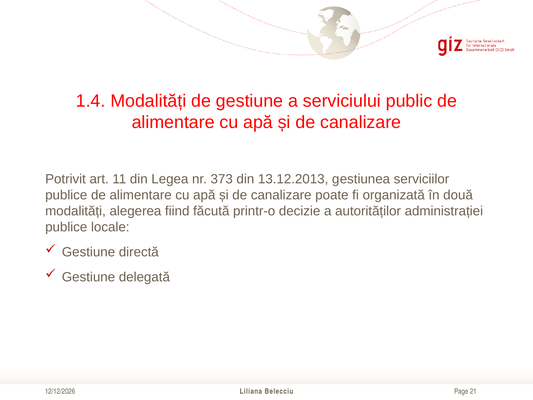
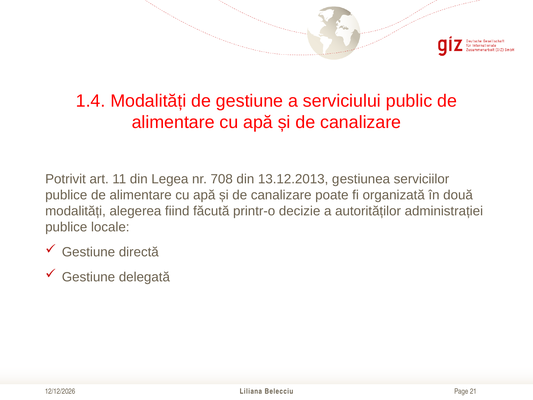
373: 373 -> 708 (222, 179)
